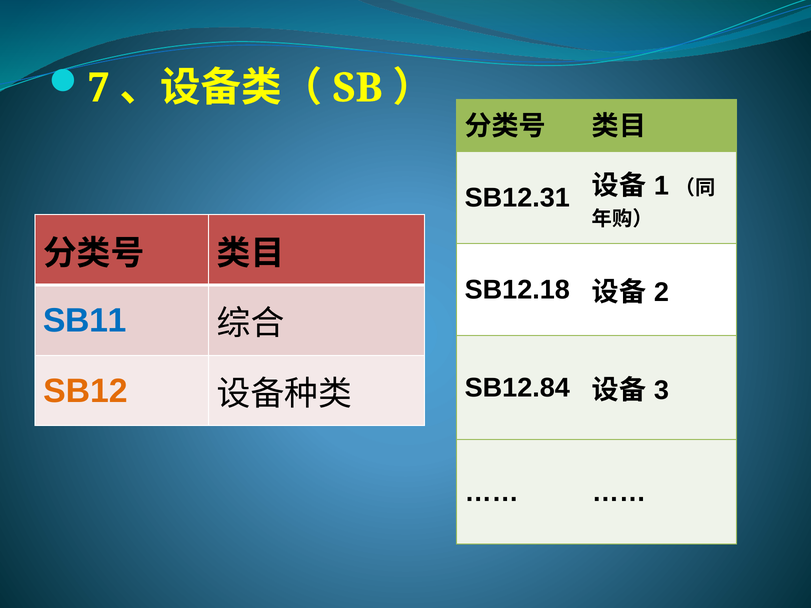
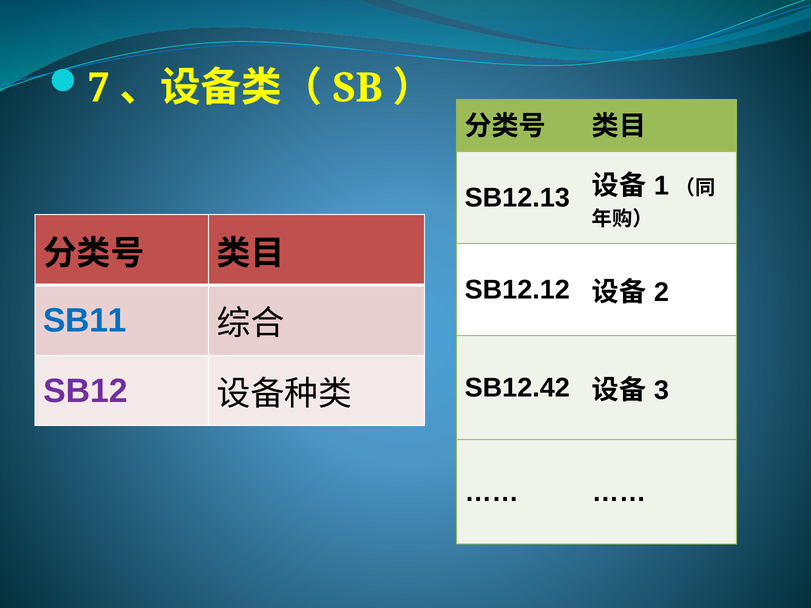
SB12.31: SB12.31 -> SB12.13 (517, 198)
SB12.18: SB12.18 -> SB12.12 (517, 290)
SB12 colour: orange -> purple (85, 391)
SB12.84: SB12.84 -> SB12.42 (517, 388)
